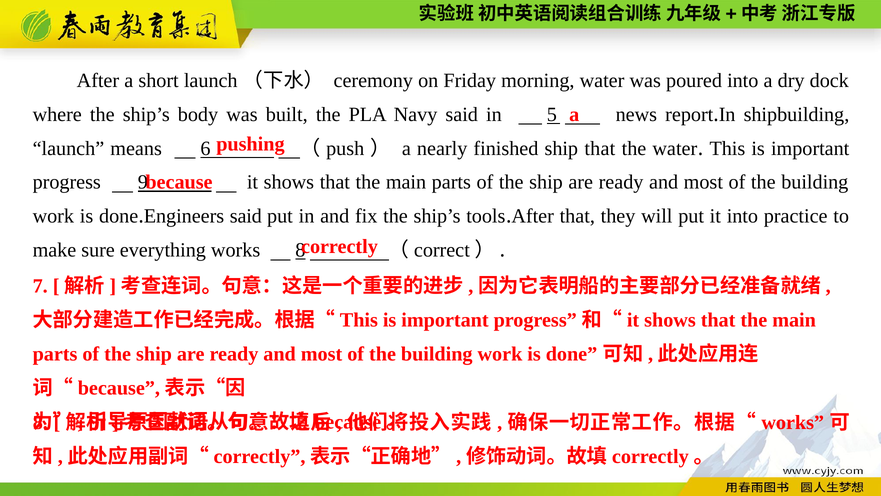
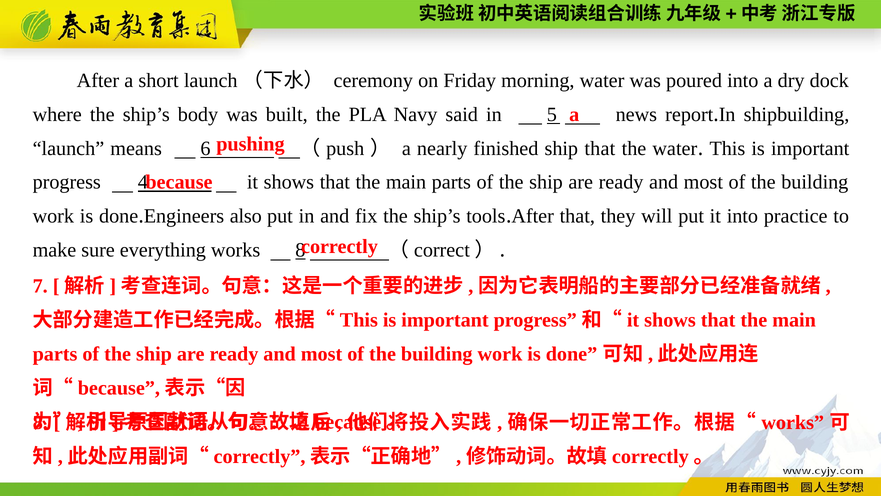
9: 9 -> 4 (143, 182)
said: said -> also (246, 216)
